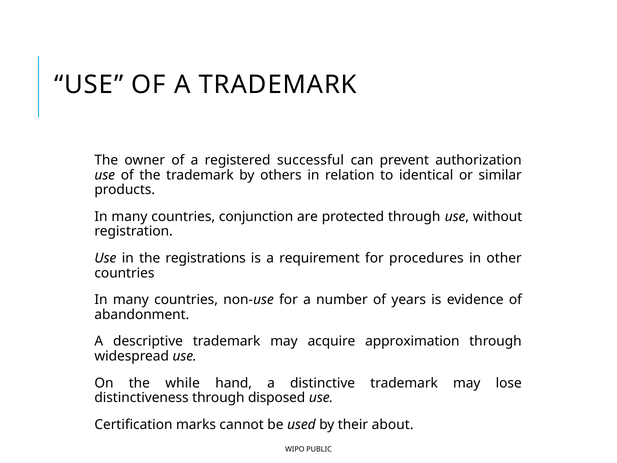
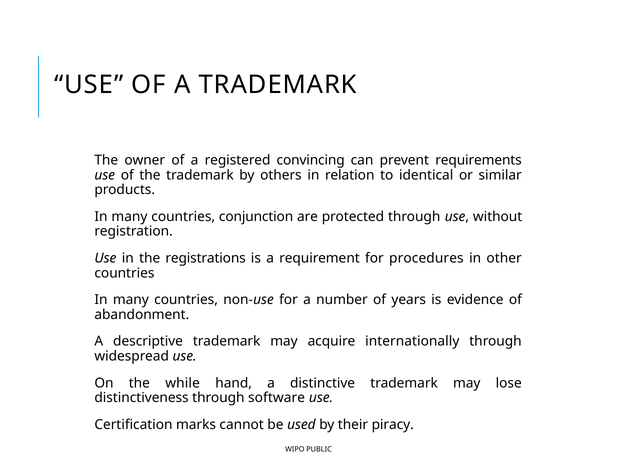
successful: successful -> convincing (311, 160)
authorization: authorization -> requirements (479, 160)
approximation: approximation -> internationally (412, 341)
disposed: disposed -> software (277, 398)
about: about -> piracy (393, 424)
